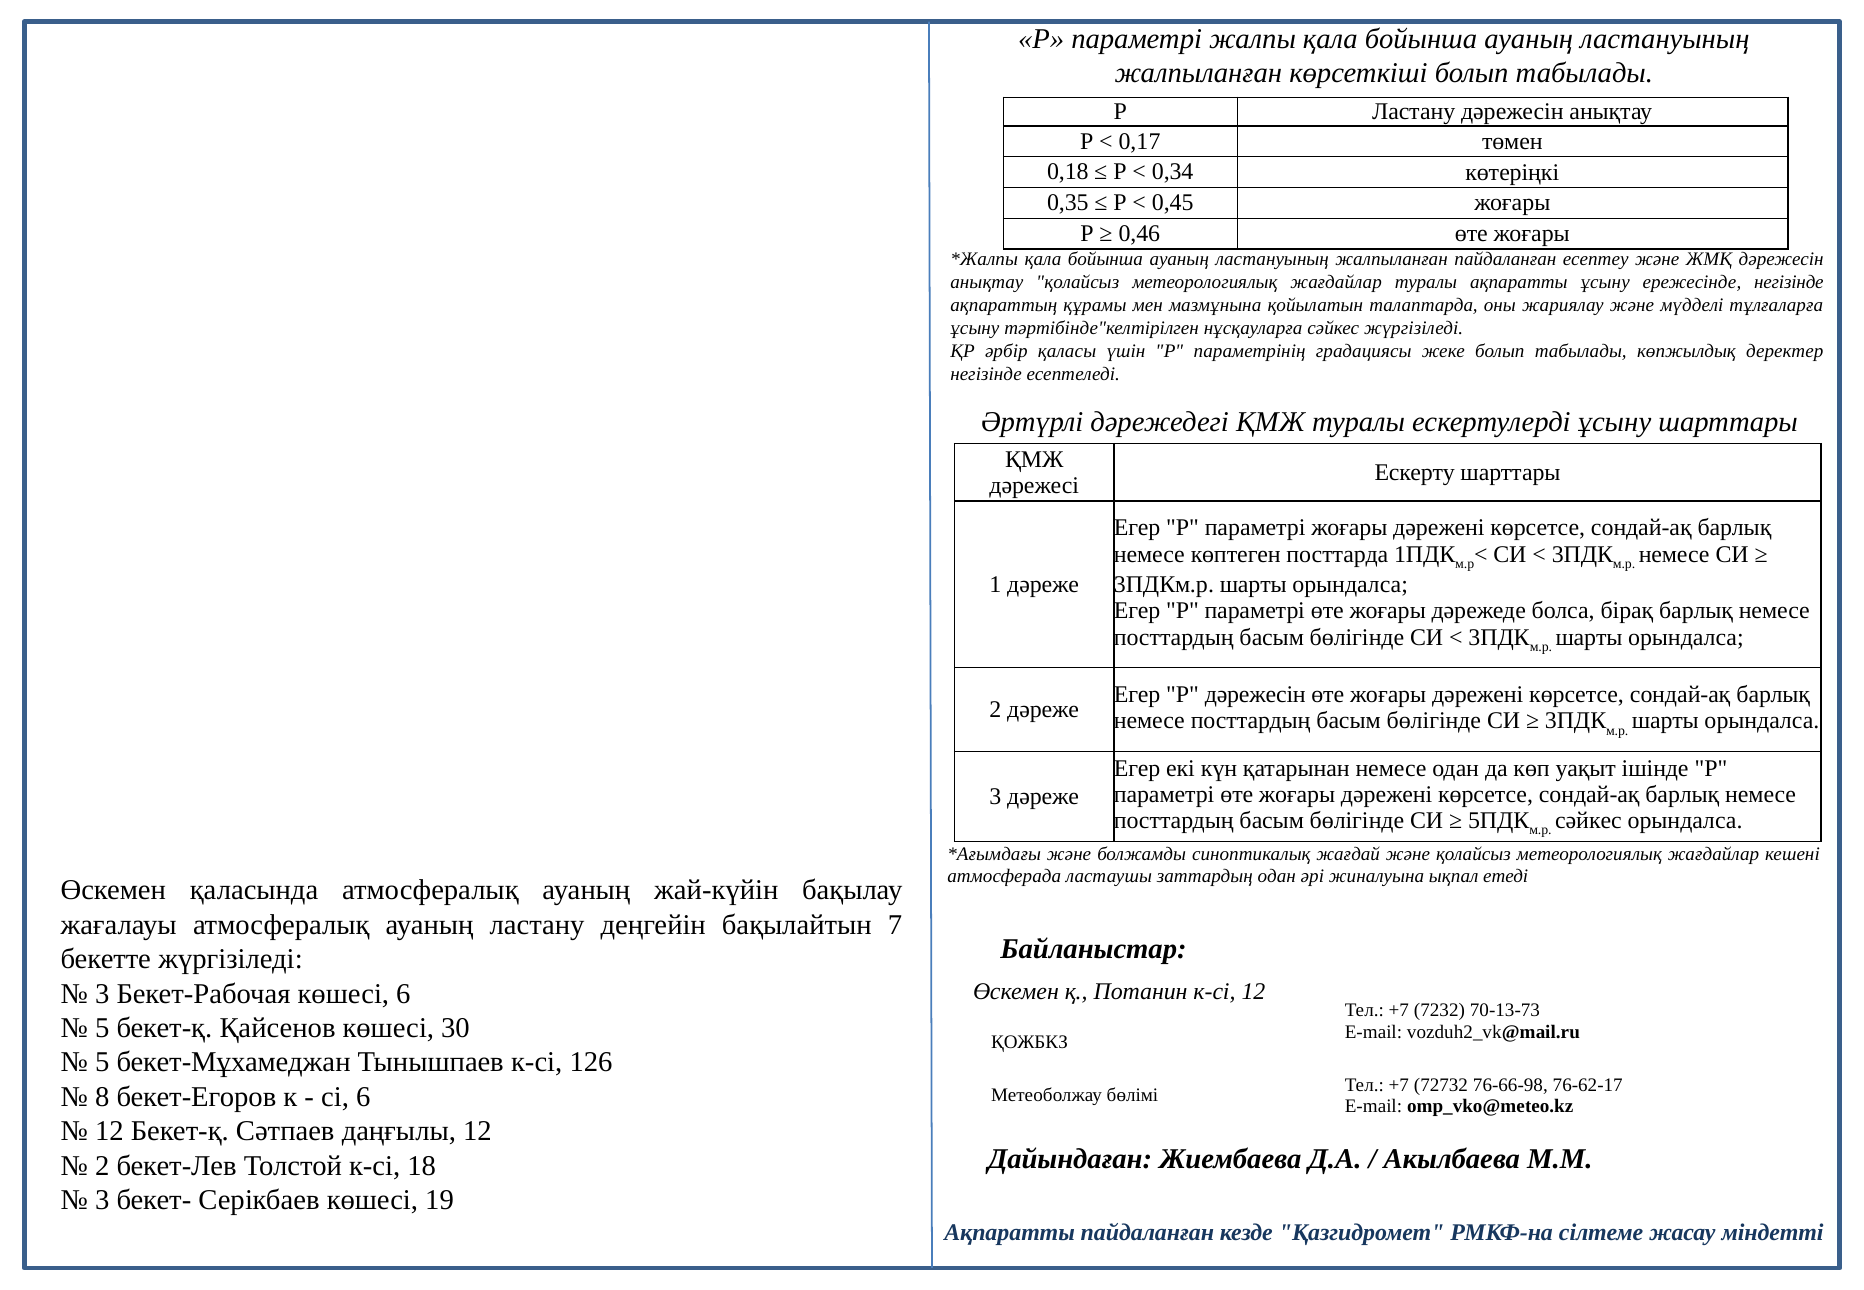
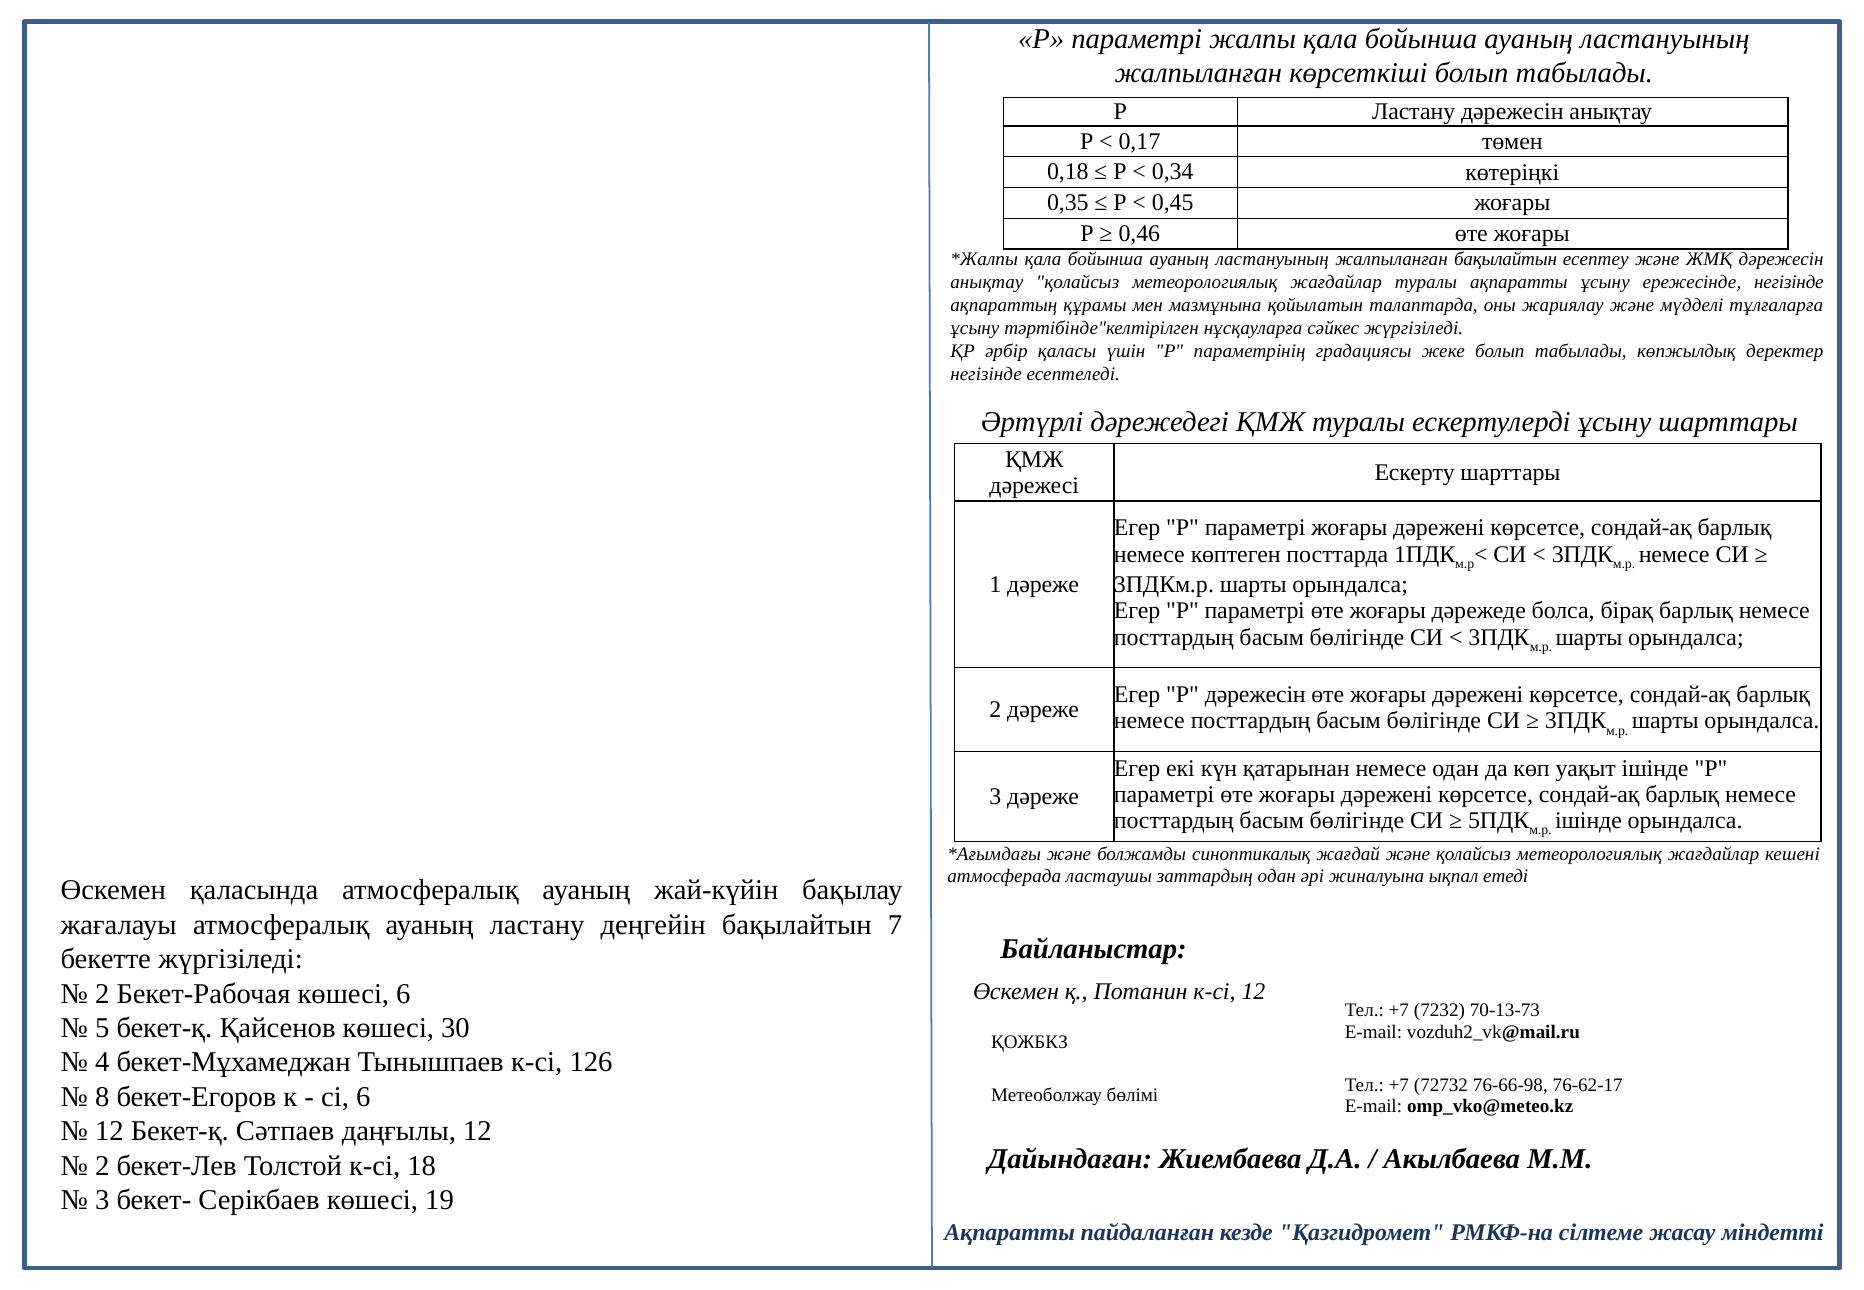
жалпыланған пайдаланған: пайдаланған -> бақылайтын (1506, 259)
сәйкес: сәйкес -> ішінде (1588, 821)
3: 3 -> 2 (102, 994)
5: 5 -> 4 (102, 1063)
